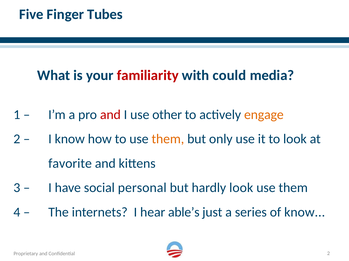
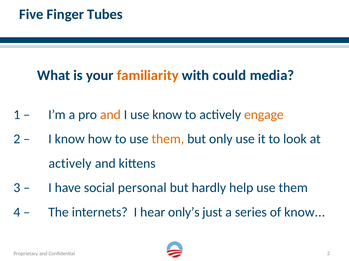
familiarity colour: red -> orange (148, 75)
and colour: red -> orange (110, 115)
use other: other -> know (167, 115)
favorite: favorite -> actively (70, 164)
hardly look: look -> help (241, 188)
able’s: able’s -> only’s (184, 213)
